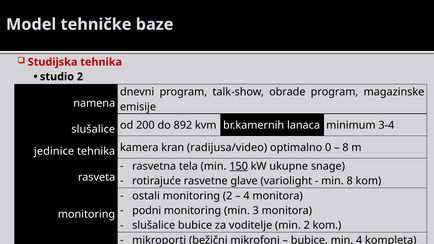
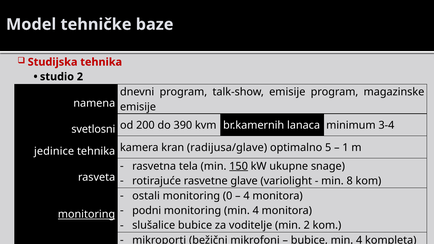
talk-show obrade: obrade -> emisije (287, 92)
slušalice: slušalice -> svetlosni (93, 129)
892: 892 -> 390 (183, 125)
radijusa/video: radijusa/video -> radijusa/glave (227, 148)
0: 0 -> 5 (328, 148)
8: 8 -> 1 (345, 148)
monitoring 2: 2 -> 0 (228, 196)
monitoring min 3: 3 -> 4 (256, 211)
monitoring underline: none -> present (87, 214)
